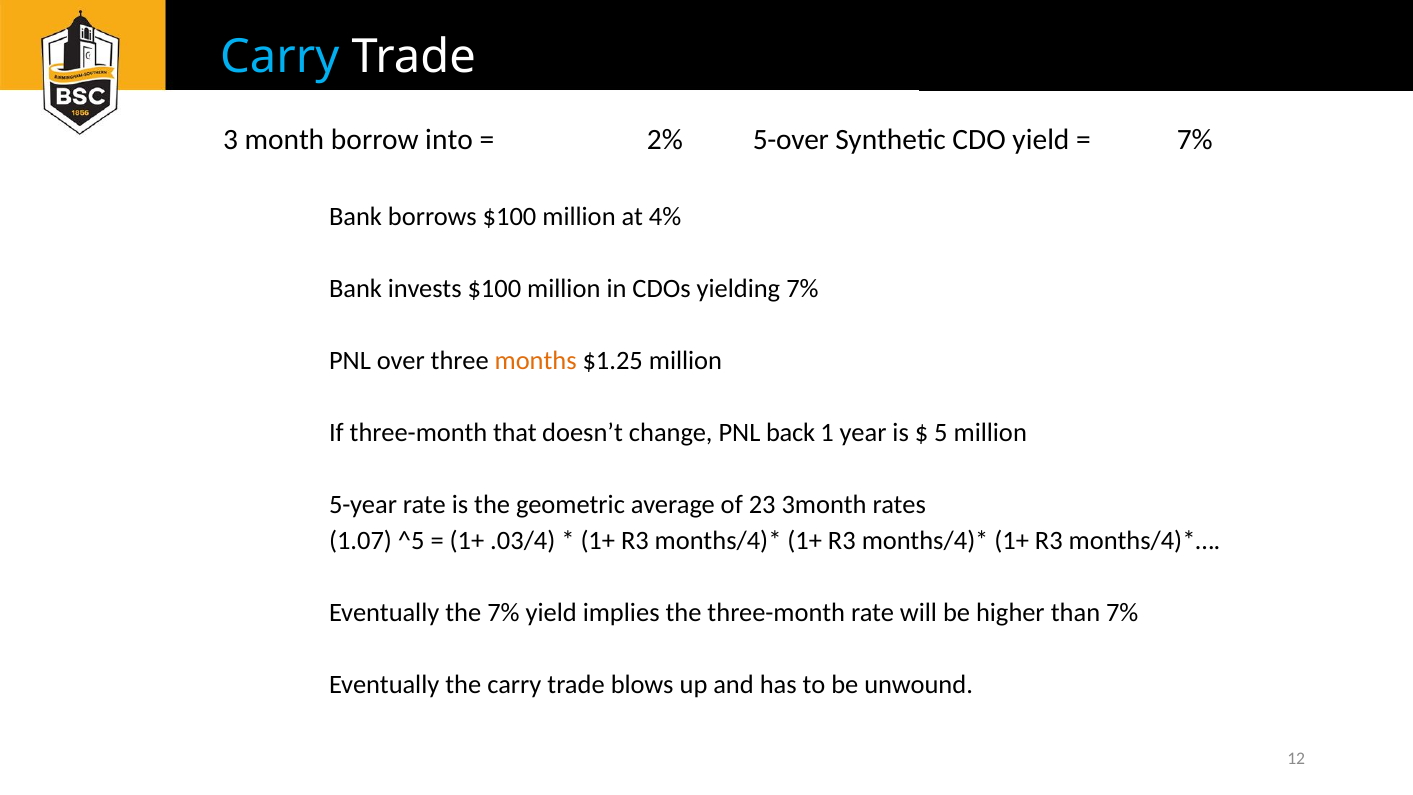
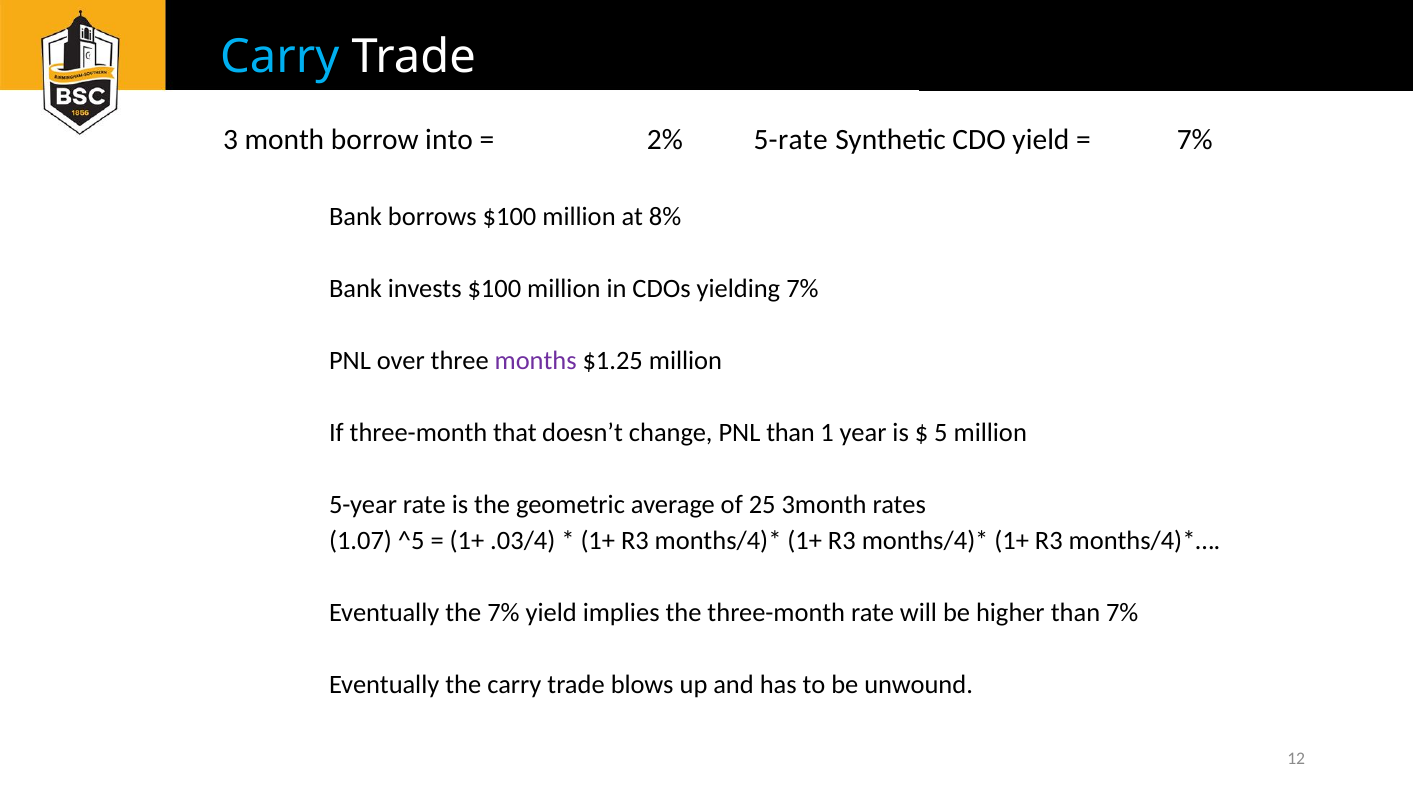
5-over: 5-over -> 5-rate (791, 140)
4%: 4% -> 8% (665, 217)
months colour: orange -> purple (536, 361)
PNL back: back -> than (791, 432)
23: 23 -> 25 (762, 504)
